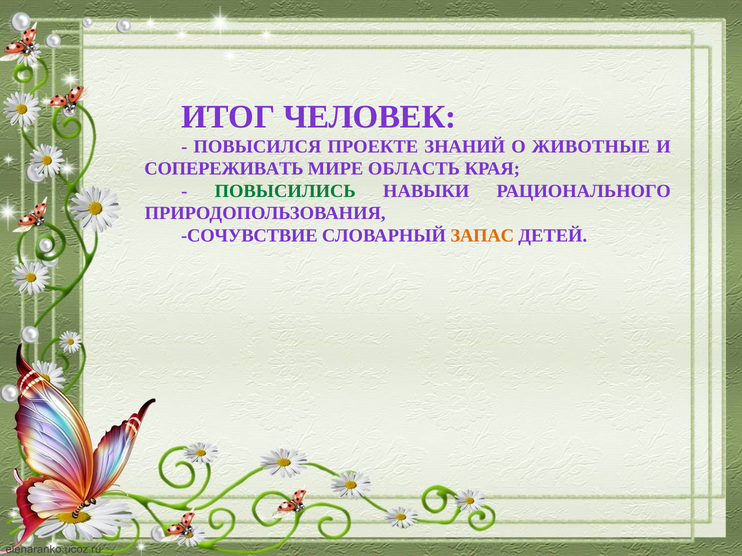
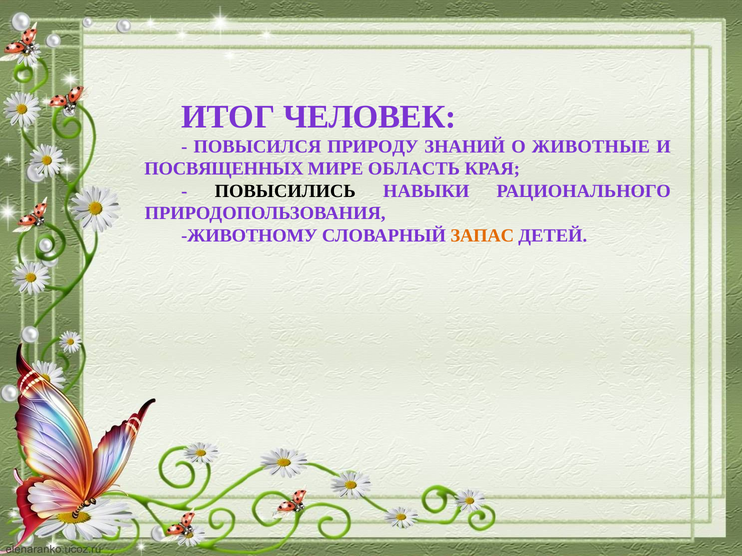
ПРОЕКТЕ: ПРОЕКТЕ -> ПРИРОДУ (373, 147)
СОПЕРЕЖИВАТЬ: СОПЕРЕЖИВАТЬ -> ПОСВЯЩЕННЫХ (224, 169)
ПОВЫСИЛИСЬ colour: green -> black (285, 191)
СОЧУВСТВИЕ: СОЧУВСТВИЕ -> ЖИВОТНОМУ (249, 236)
